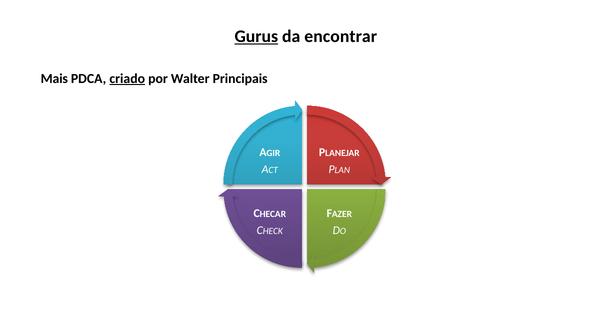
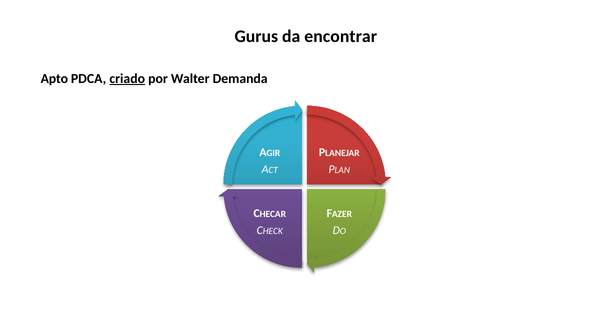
Gurus underline: present -> none (256, 36)
Mais: Mais -> Apto (54, 78)
Principais: Principais -> Demanda (240, 78)
